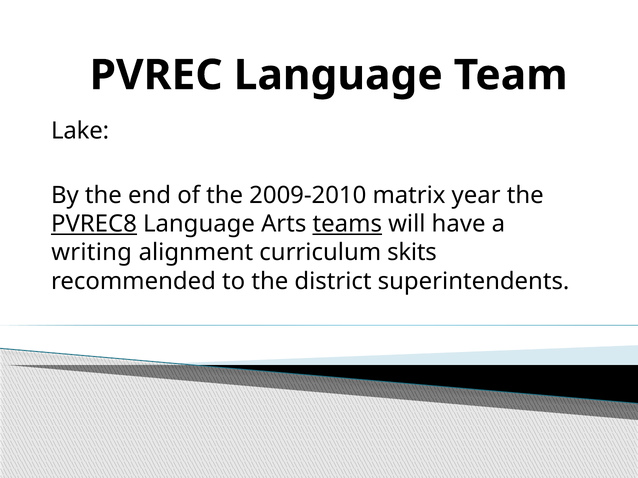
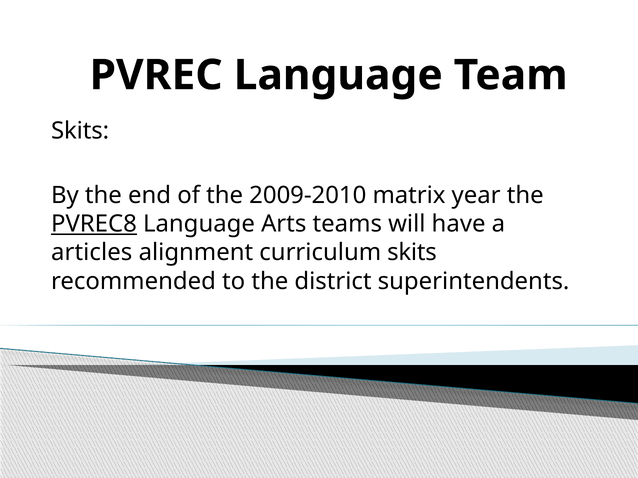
Lake: Lake -> Skits (80, 131)
teams underline: present -> none (347, 224)
writing: writing -> articles (92, 253)
